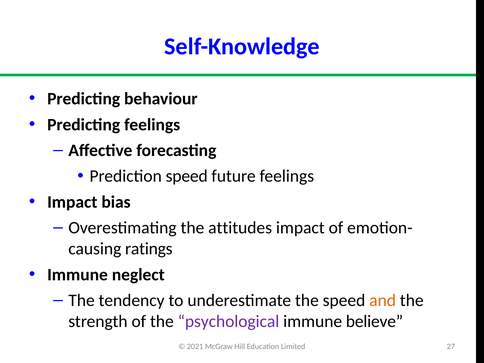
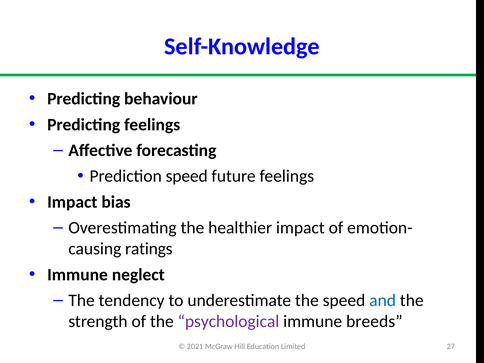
attitudes: attitudes -> healthier (240, 228)
and colour: orange -> blue (383, 300)
believe: believe -> breeds (374, 321)
